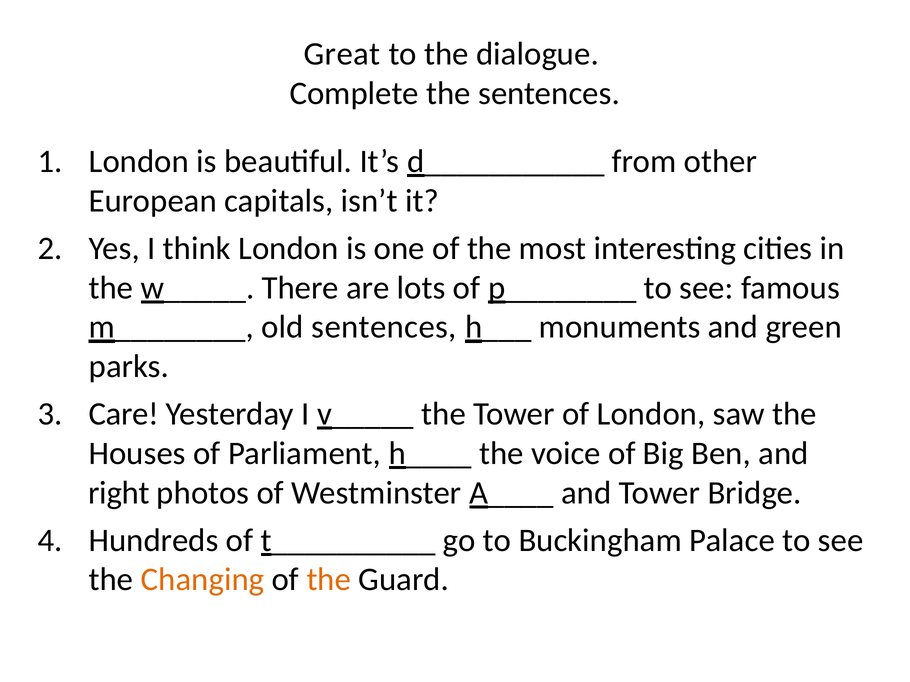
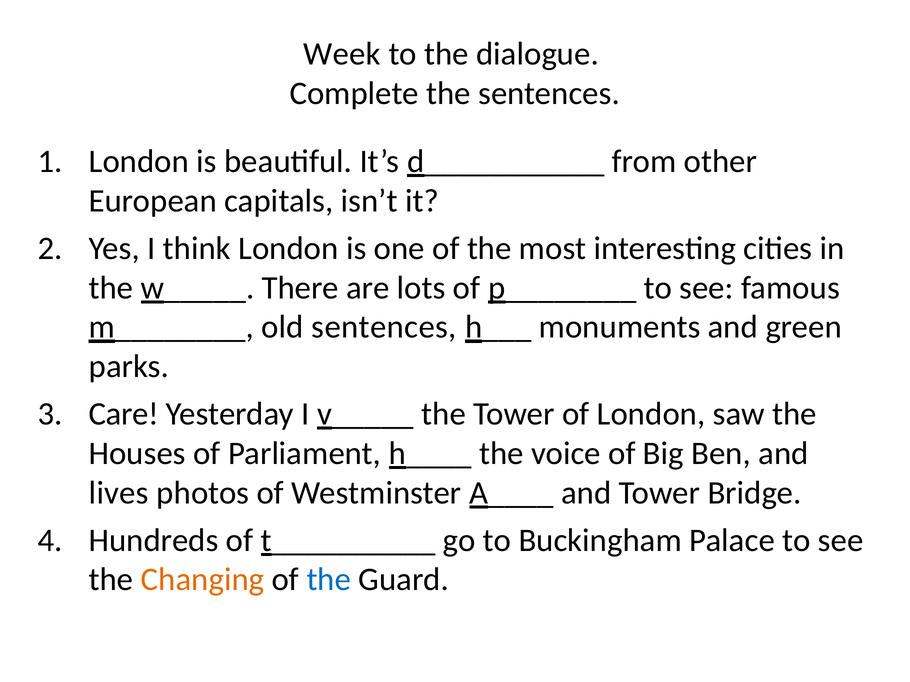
Great: Great -> Week (342, 54)
right: right -> lives (119, 493)
the colour: orange -> blue (329, 580)
